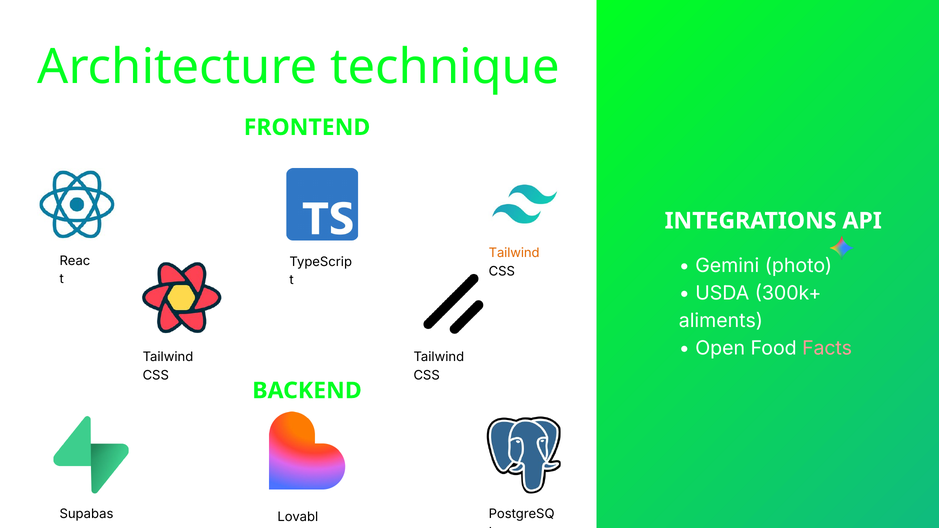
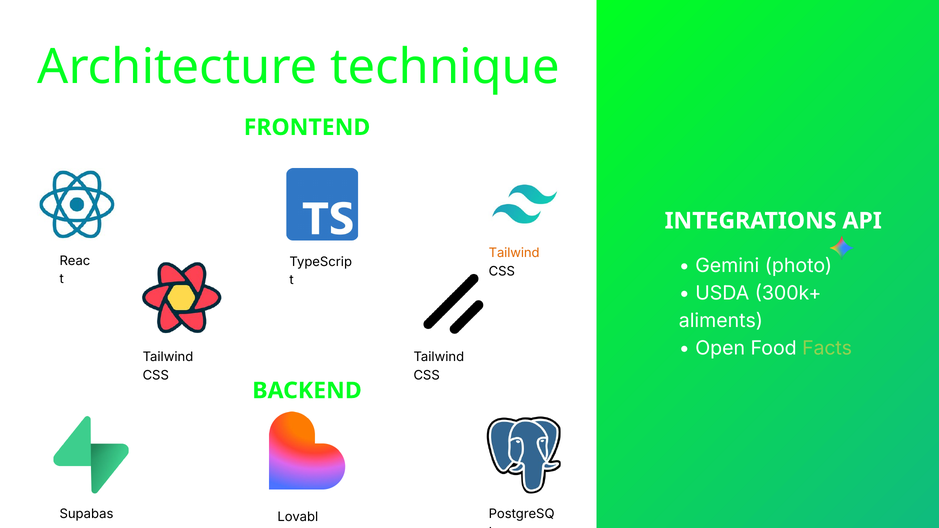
Facts colour: pink -> light green (827, 348)
